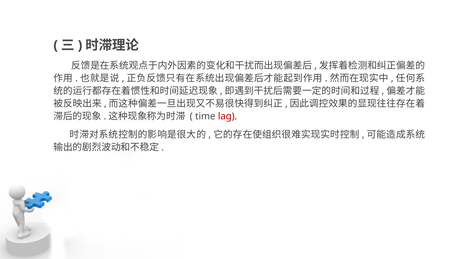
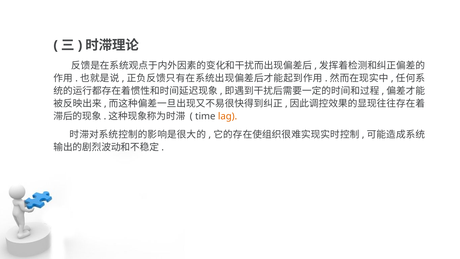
lag colour: red -> orange (228, 116)
